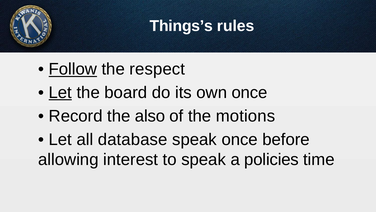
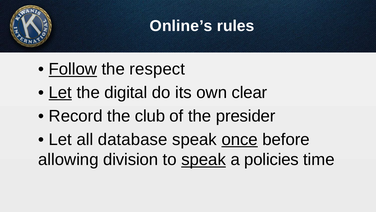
Things’s: Things’s -> Online’s (181, 26)
board: board -> digital (126, 92)
own once: once -> clear (249, 92)
also: also -> club (150, 116)
motions: motions -> presider (246, 116)
once underline: none -> present (240, 139)
interest: interest -> division (131, 159)
speak underline: none -> present (204, 159)
